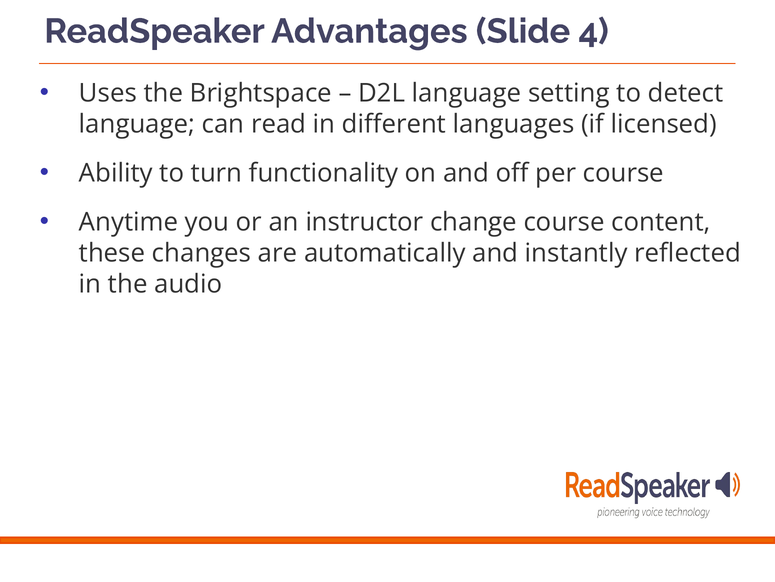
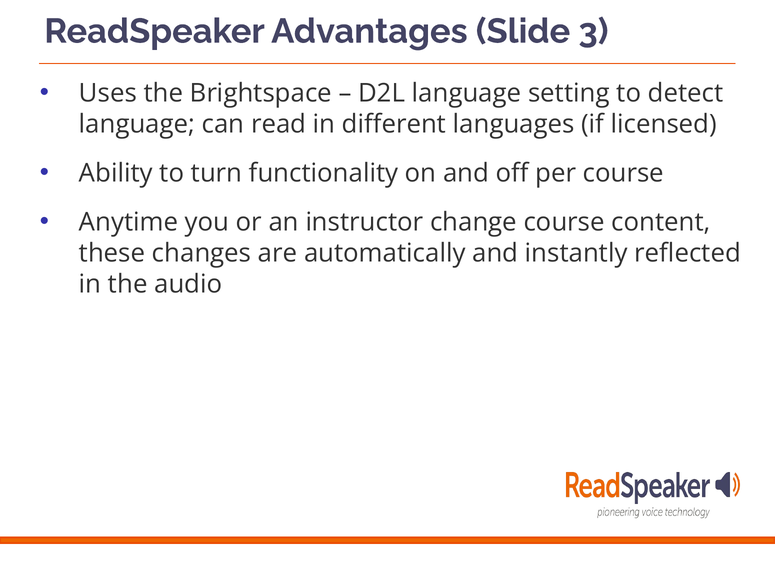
4: 4 -> 3 (593, 31)
